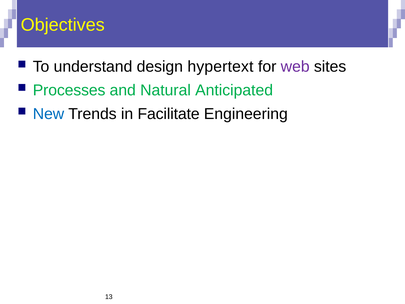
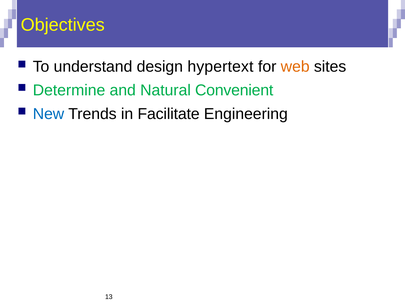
web colour: purple -> orange (295, 67)
Processes: Processes -> Determine (69, 90)
Anticipated: Anticipated -> Convenient (234, 90)
